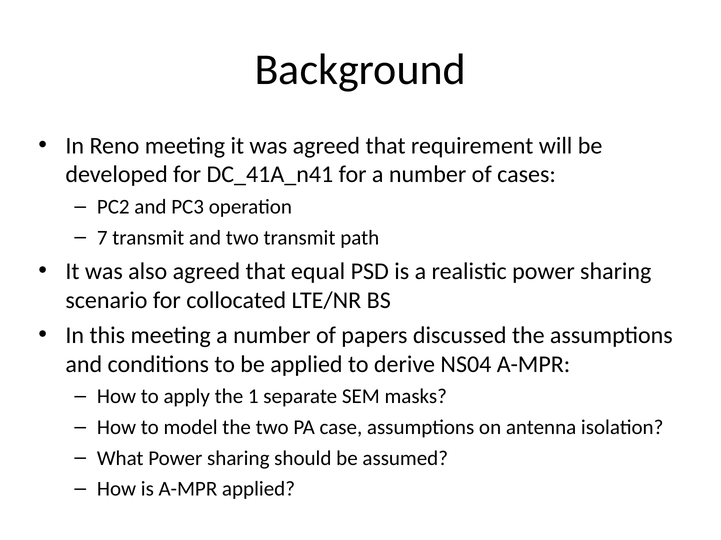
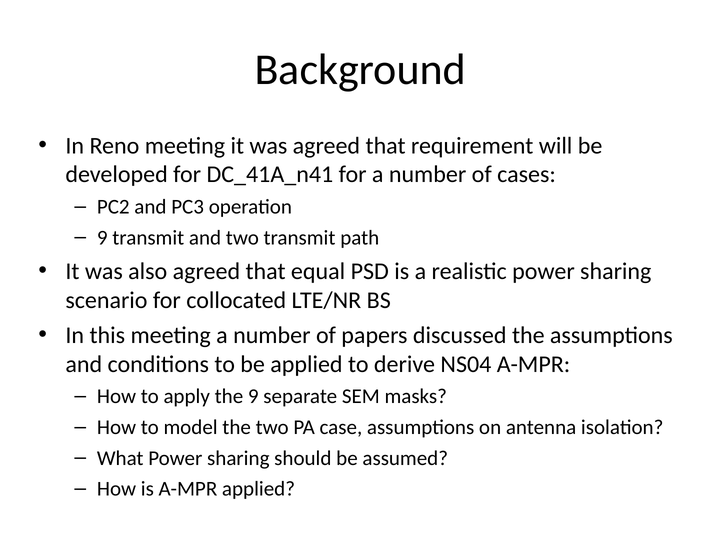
7: 7 -> 9 (102, 238)
the 1: 1 -> 9 (253, 397)
